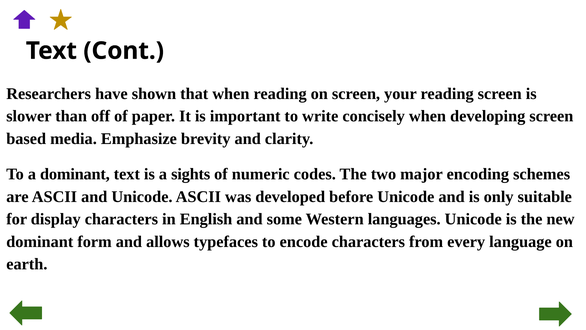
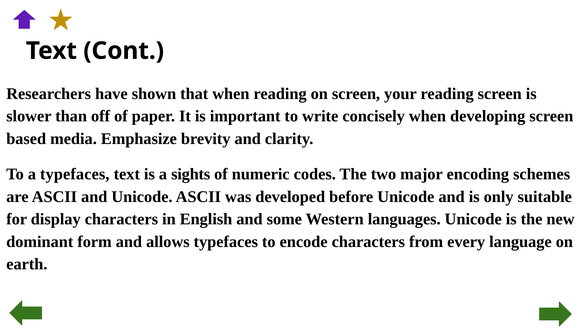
a dominant: dominant -> typefaces (75, 174)
